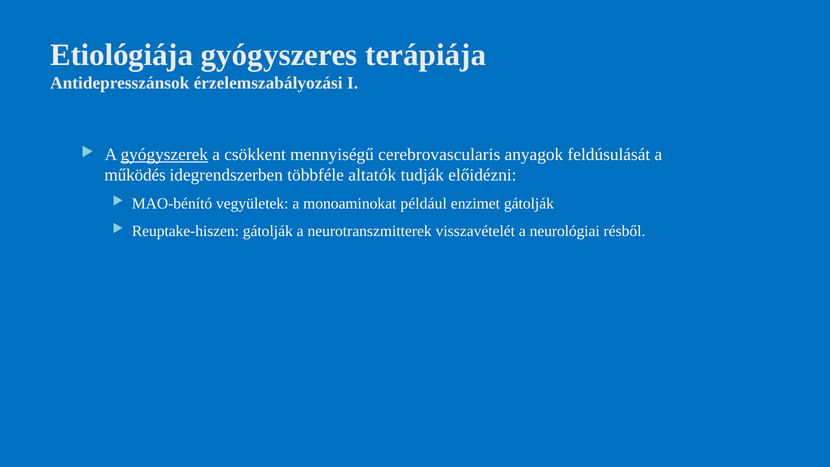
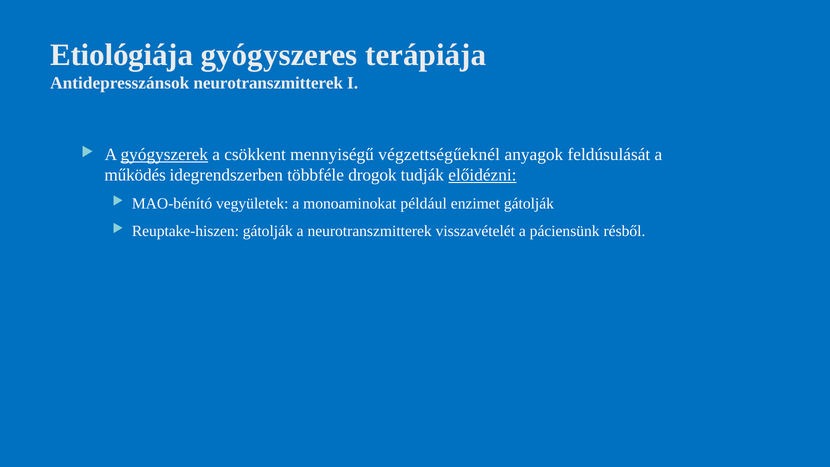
Antidepresszánsok érzelemszabályozási: érzelemszabályozási -> neurotranszmitterek (268, 83)
cerebrovascularis: cerebrovascularis -> végzettségűeknél (439, 154)
altatók: altatók -> drogok (372, 175)
előidézni underline: none -> present (482, 175)
neurológiai: neurológiai -> páciensünk (565, 231)
